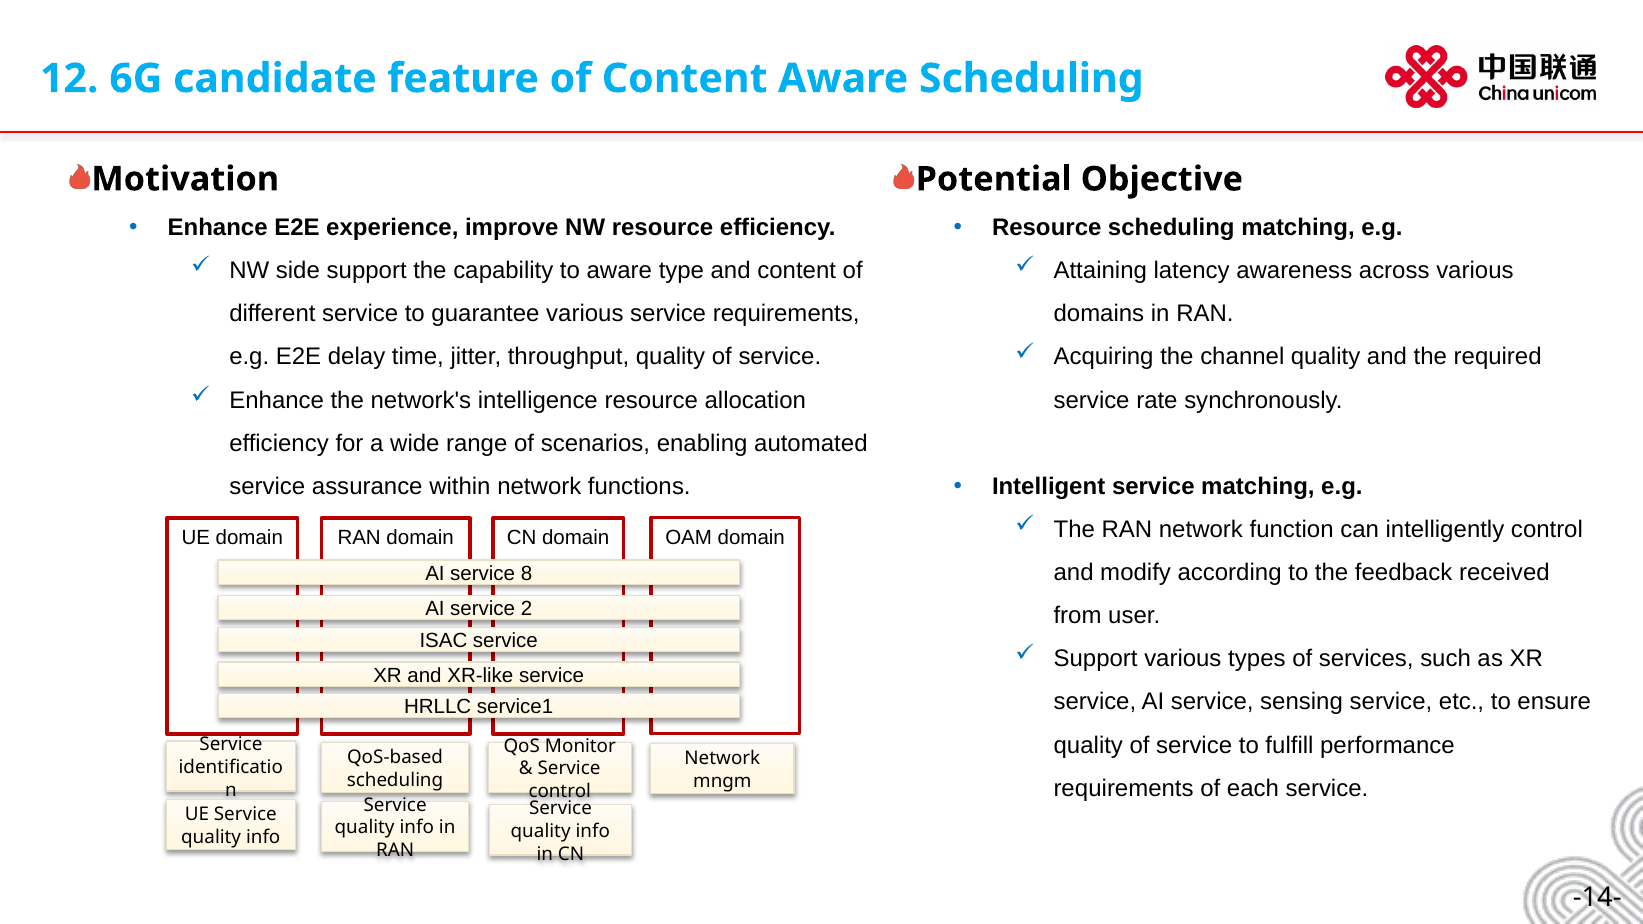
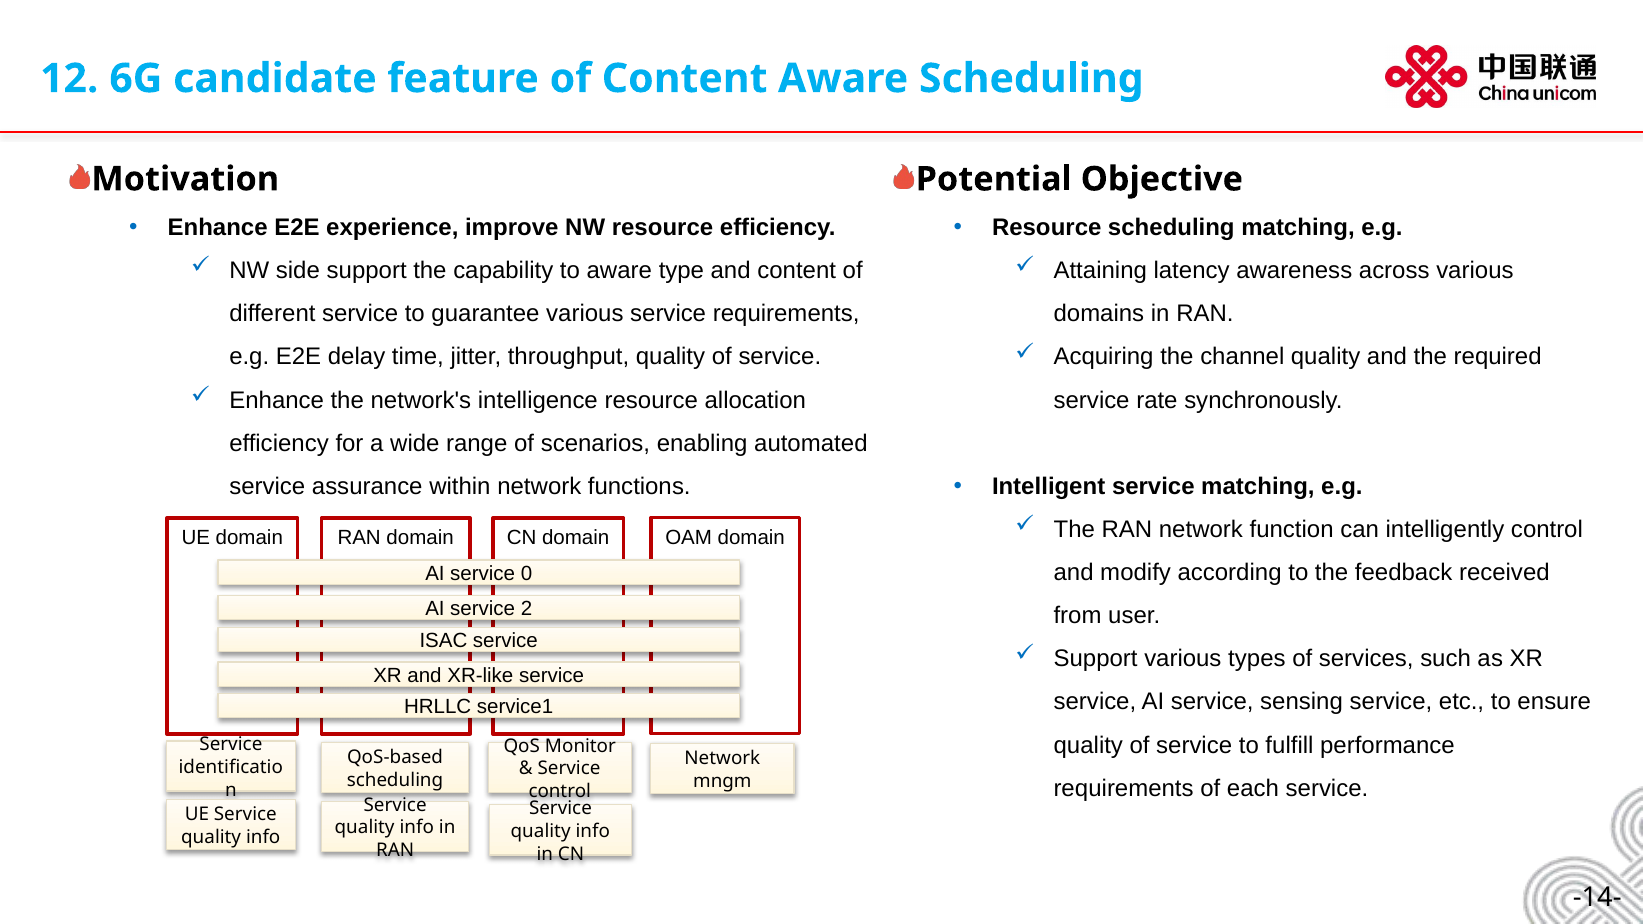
8: 8 -> 0 (527, 574)
